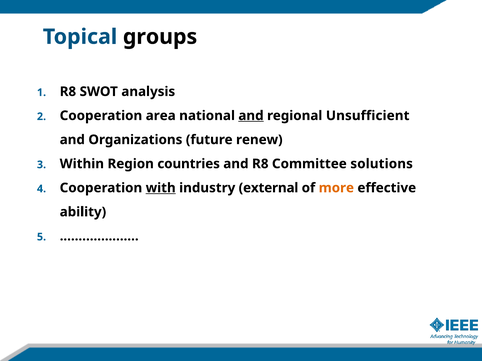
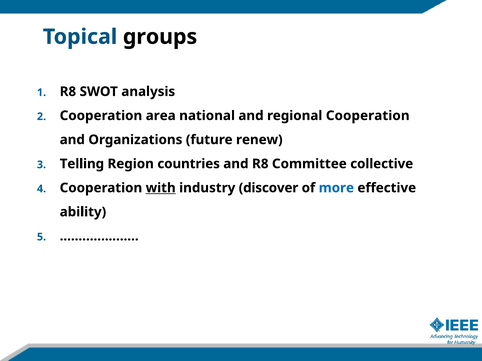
and underline: present -> none (251, 116)
regional Unsufficient: Unsufficient -> Cooperation (368, 116)
Within: Within -> Telling (82, 164)
solutions: solutions -> collective (382, 164)
external: external -> discover (269, 188)
more colour: orange -> blue (336, 188)
